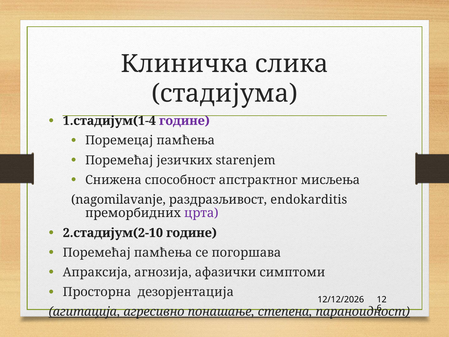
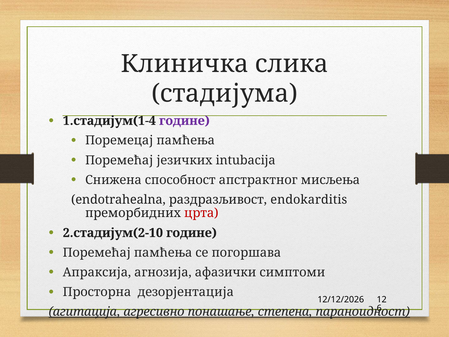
starenjem: starenjem -> intubacija (246, 160)
nagomilavanje: nagomilavanje -> endotrahealna (118, 200)
црта colour: purple -> red (201, 213)
